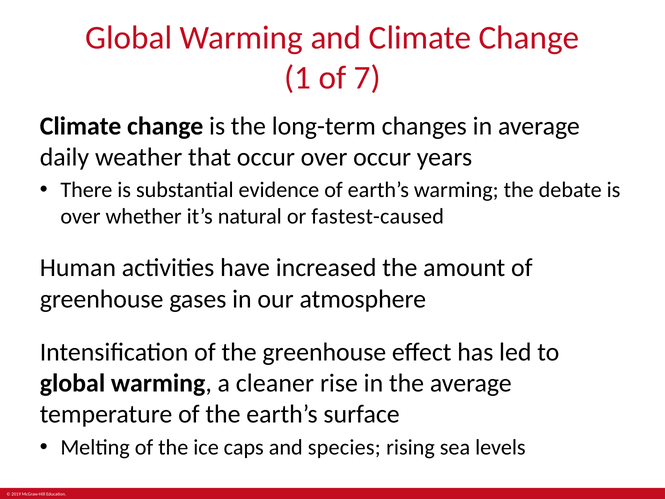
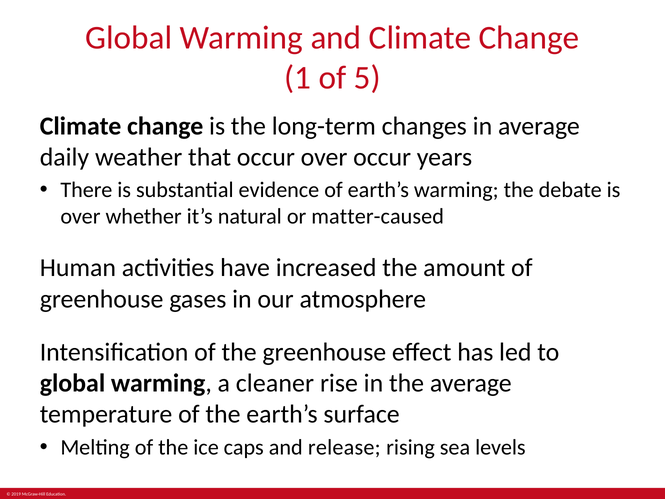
7: 7 -> 5 (367, 78)
fastest-caused: fastest-caused -> matter-caused (378, 217)
species: species -> release (344, 447)
